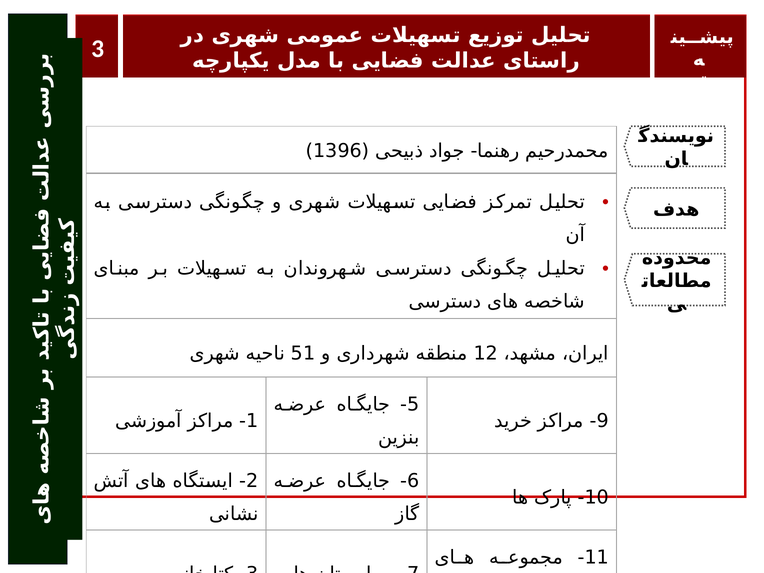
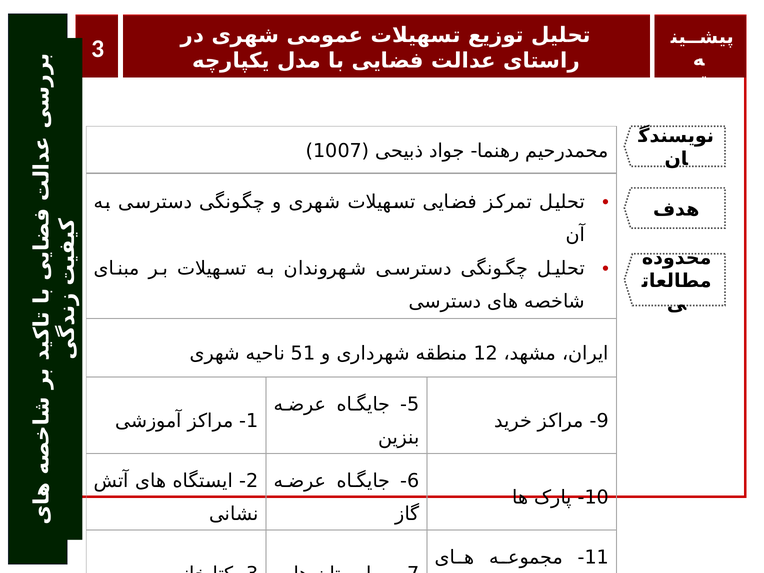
1396: 1396 -> 1007 (338, 151)
